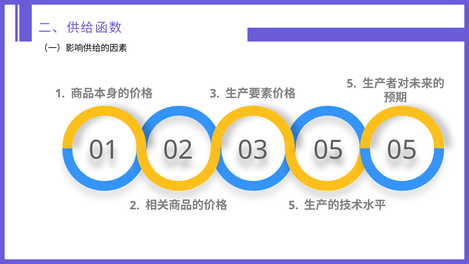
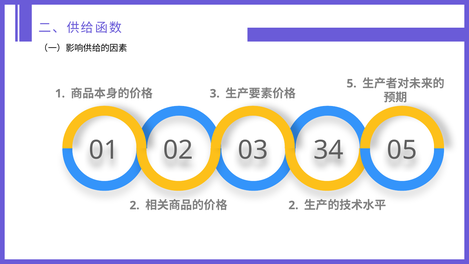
03 05: 05 -> 34 (329, 150)
5: 5 -> 2 (293, 205)
